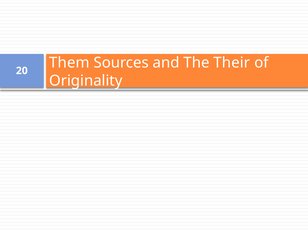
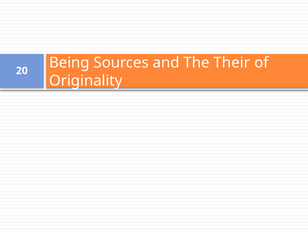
Them: Them -> Being (69, 63)
